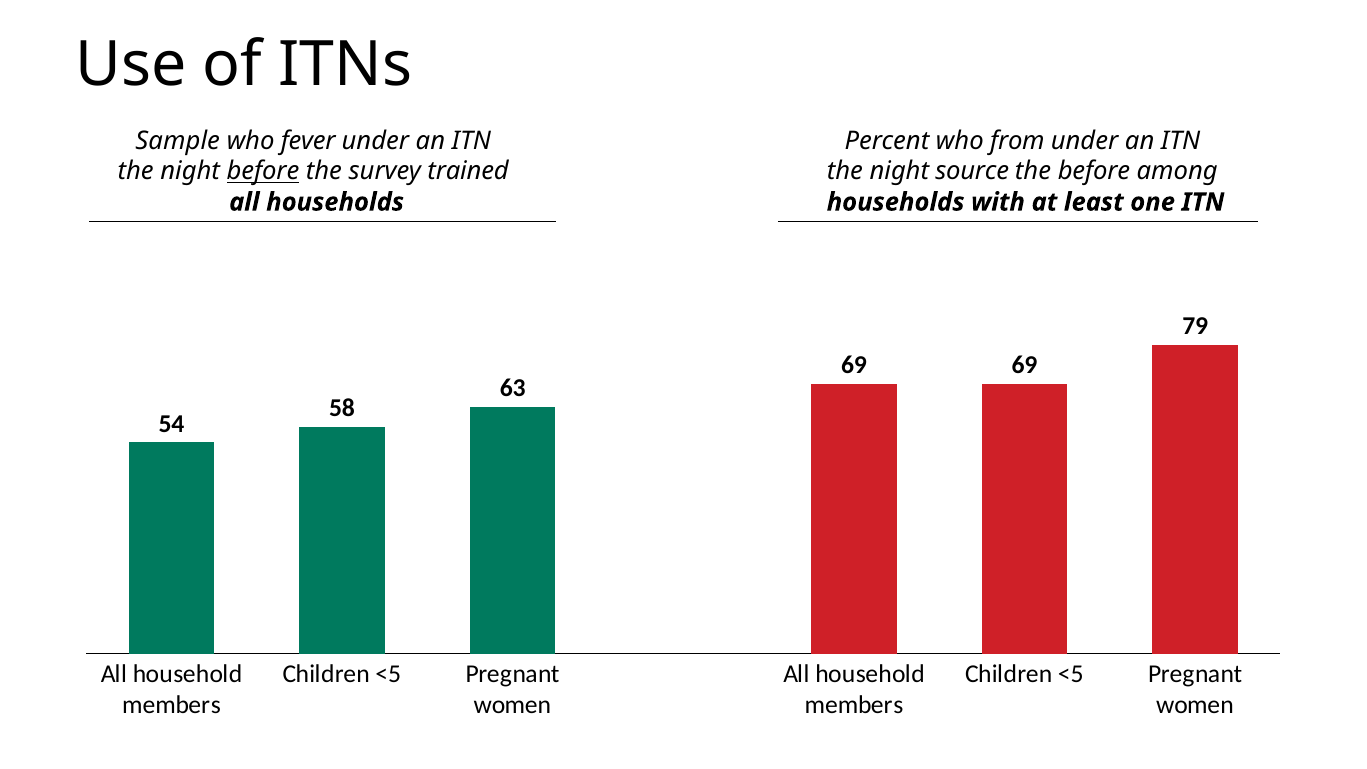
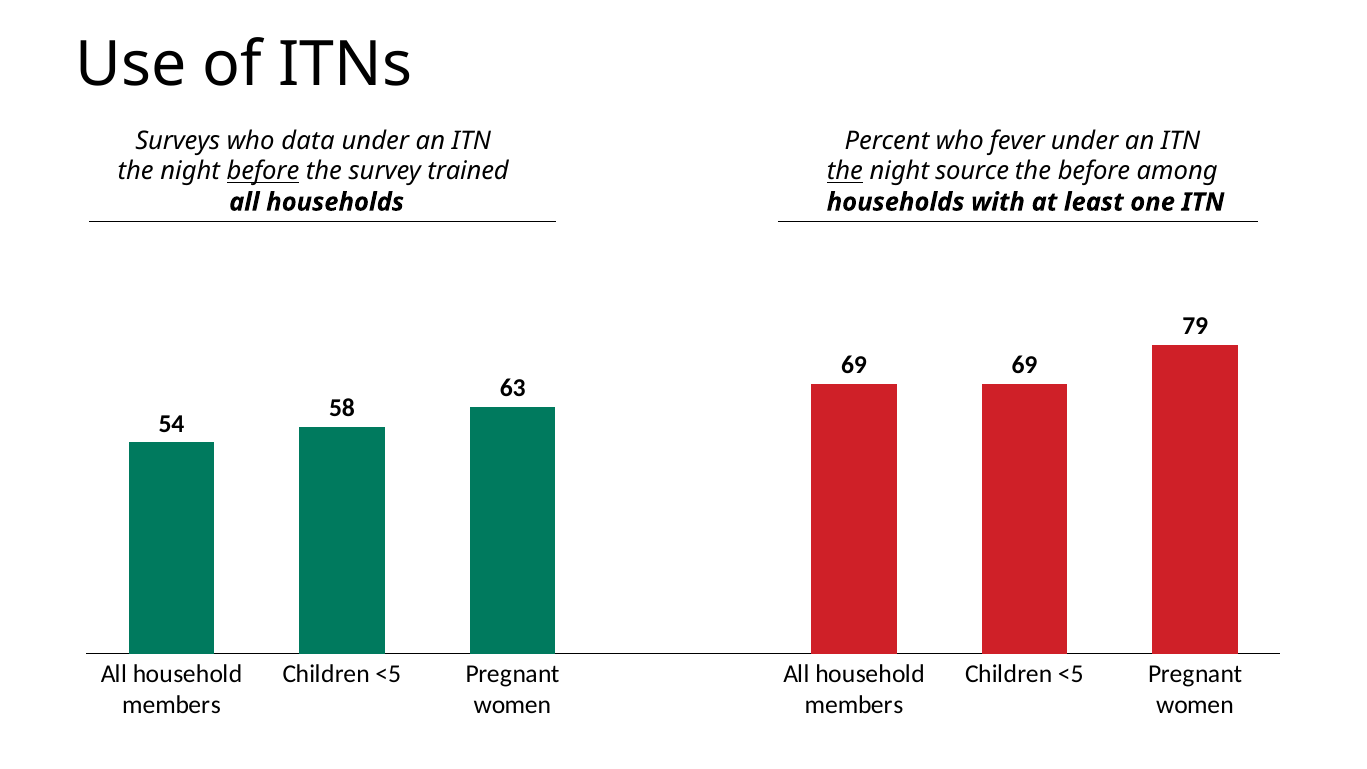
Sample: Sample -> Surveys (178, 141)
fever: fever -> data (308, 141)
from: from -> fever (1017, 141)
the underline: none -> present (845, 171)
